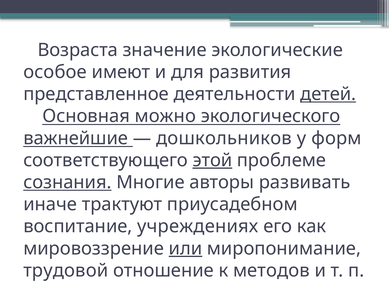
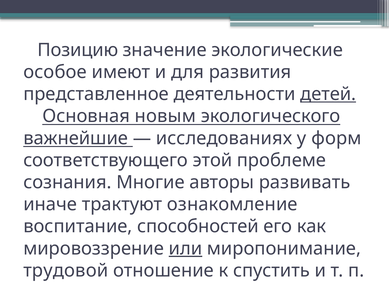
Возраста: Возраста -> Позицию (78, 50)
можно: можно -> новым (165, 116)
дошкольников: дошкольников -> исследованиях (224, 138)
этой underline: present -> none (212, 160)
сознания underline: present -> none (67, 182)
приусадебном: приусадебном -> ознакомление (232, 204)
учреждениях: учреждениях -> способностей (198, 226)
методов: методов -> спустить (271, 270)
